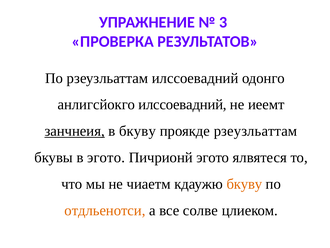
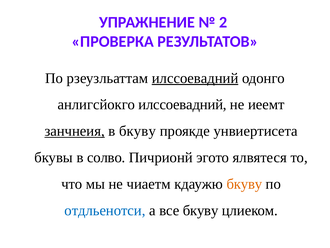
3: 3 -> 2 (223, 22)
илссоевадний underline: none -> present (195, 78)
проякде рзеузльаттам: рзеузльаттам -> унвиертисета (256, 131)
в эгото: эгото -> солво (106, 157)
отдльенотси colour: orange -> blue (105, 210)
все солве: солве -> бкуву (201, 210)
